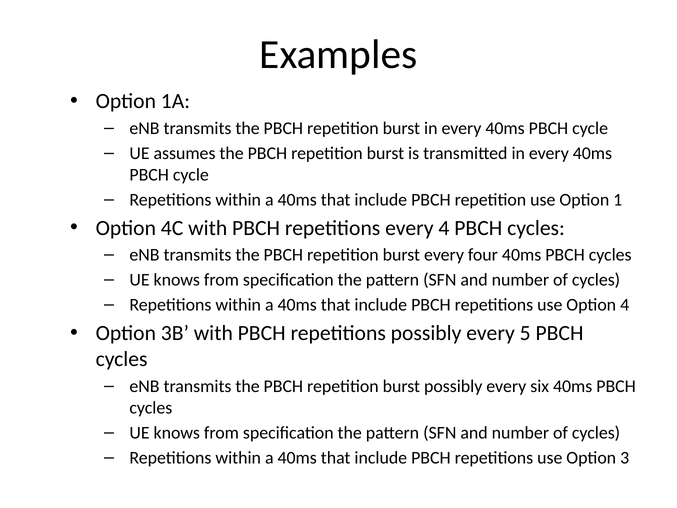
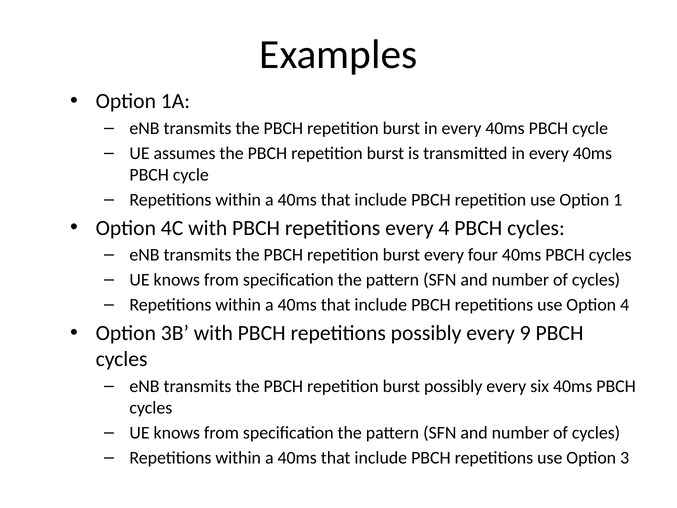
5: 5 -> 9 (525, 333)
